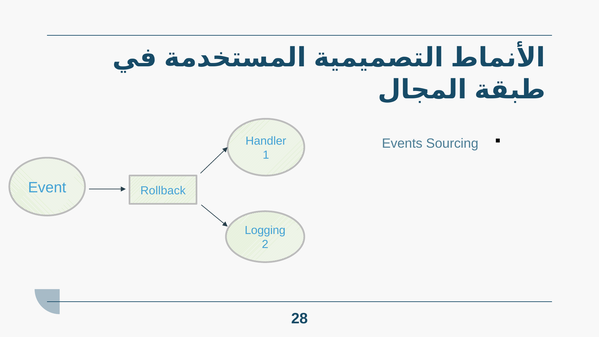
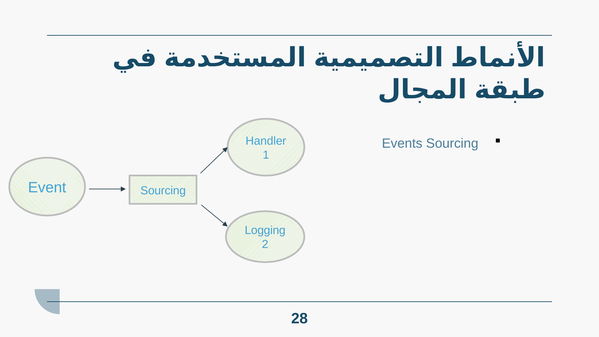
Rollback: Rollback -> Sourcing (163, 191)
